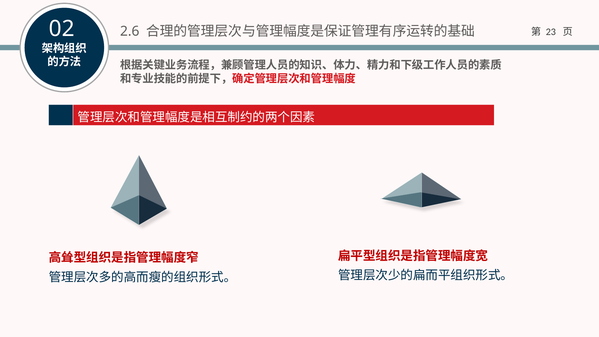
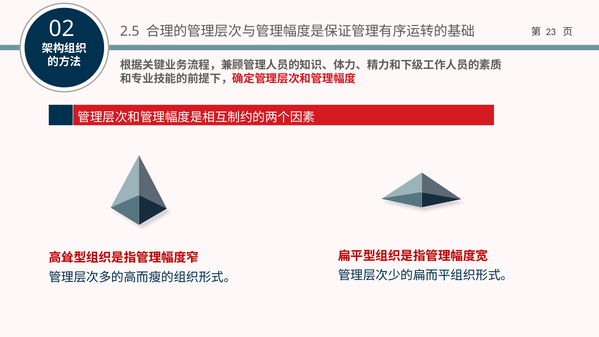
2.6: 2.6 -> 2.5 (130, 31)
